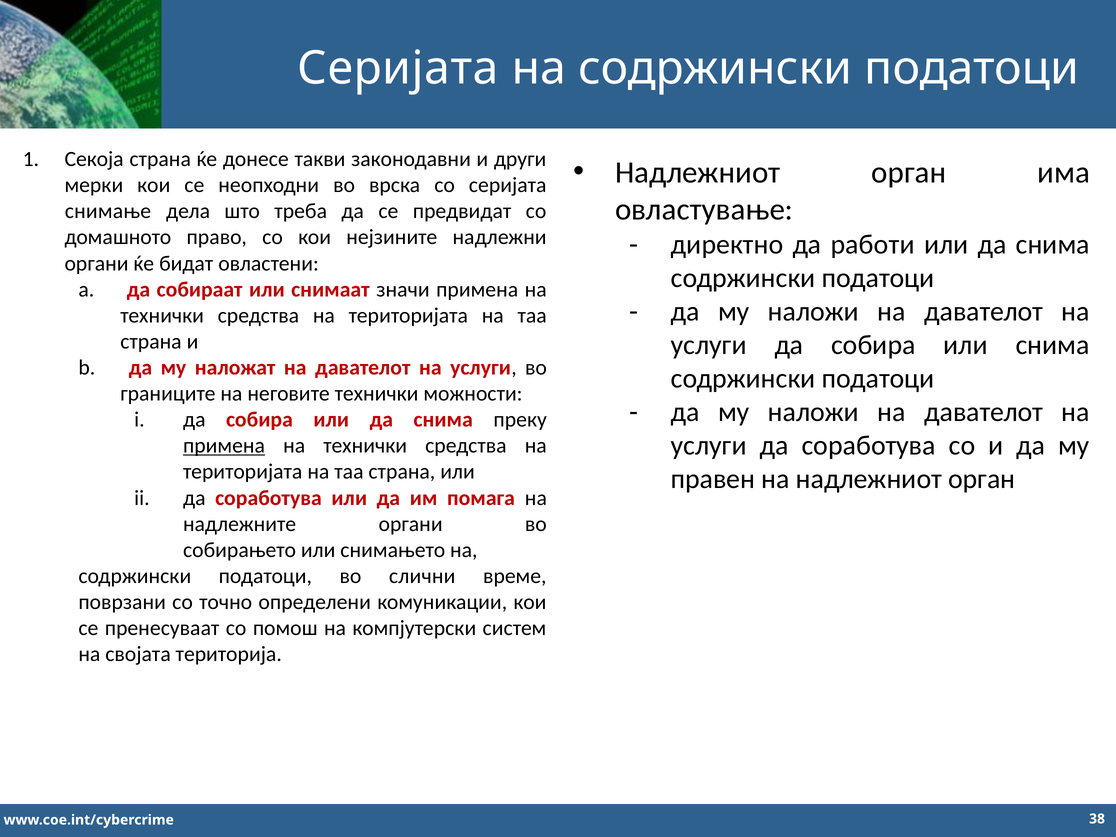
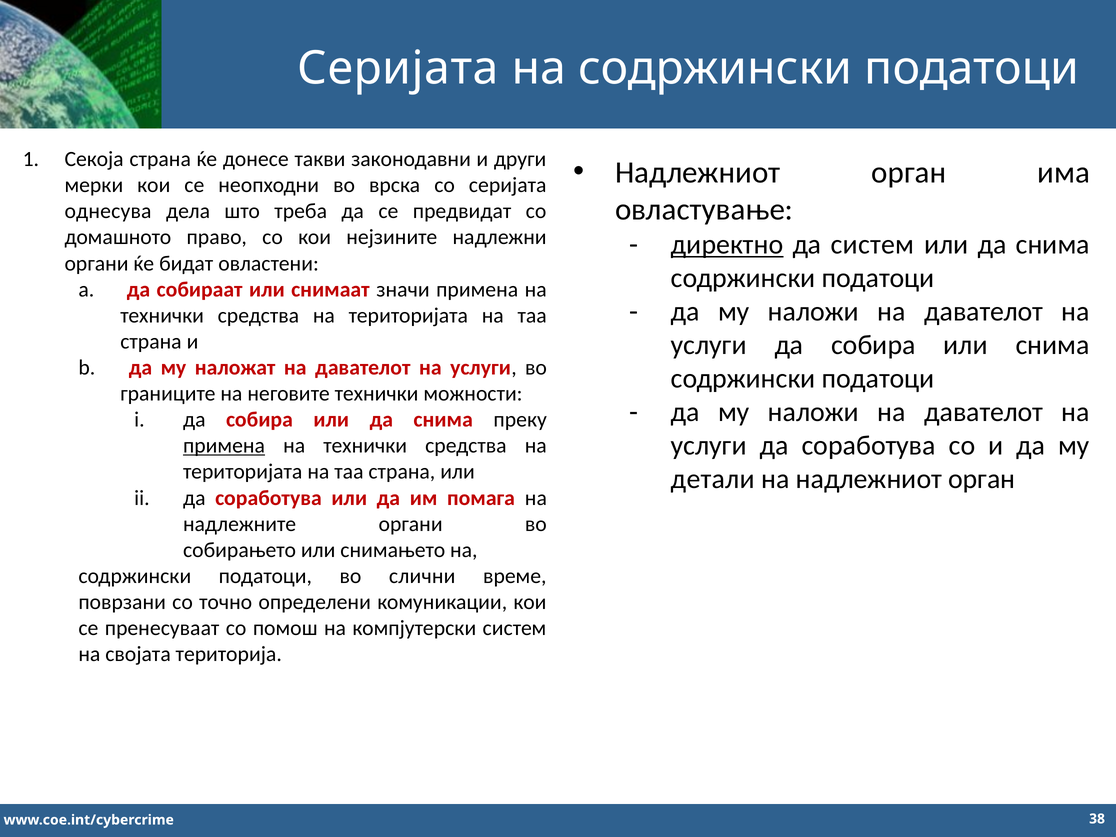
снимање: снимање -> однесува (108, 211)
директно underline: none -> present (727, 245)
да работи: работи -> систем (873, 245)
правен: правен -> детали (713, 479)
